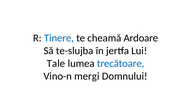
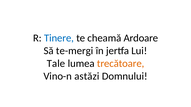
te-slujba: te-slujba -> te-mergi (75, 51)
trecătoare colour: blue -> orange (121, 64)
mergi: mergi -> astăzi (87, 76)
